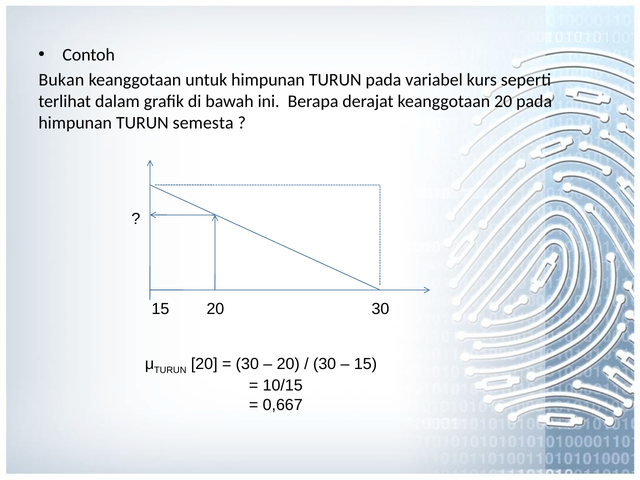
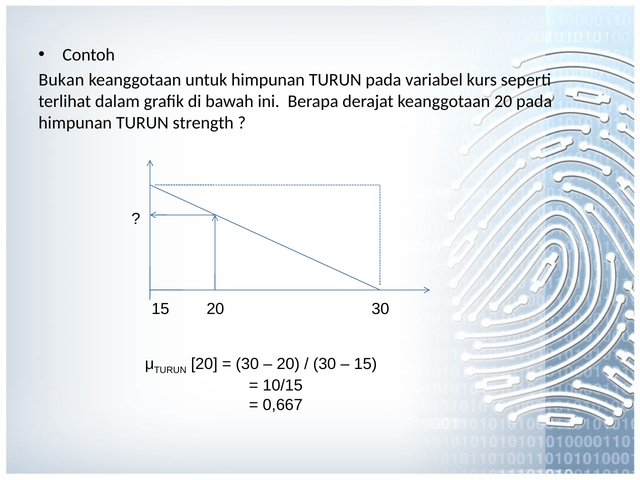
semesta: semesta -> strength (203, 123)
